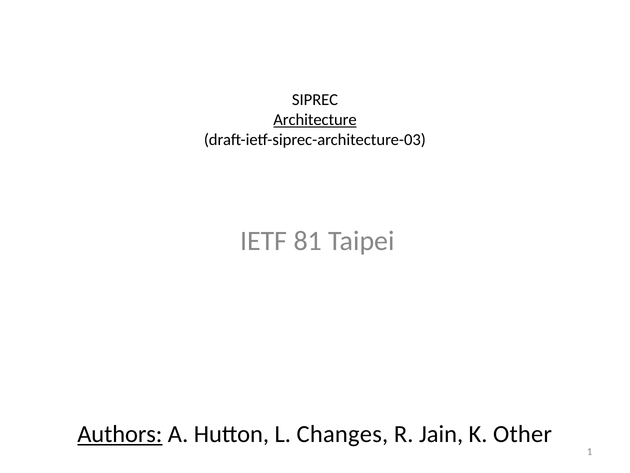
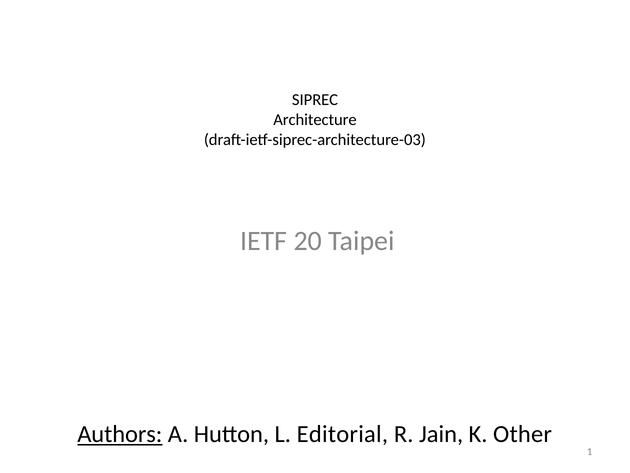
Architecture underline: present -> none (315, 120)
81: 81 -> 20 (308, 241)
Changes: Changes -> Editorial (342, 434)
